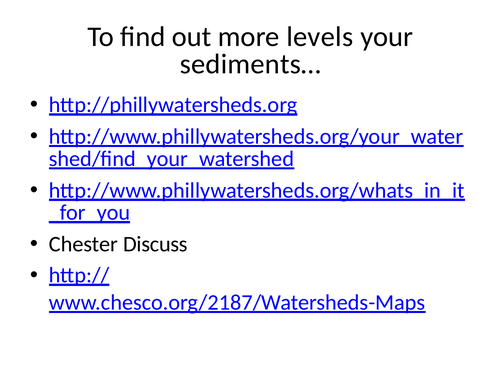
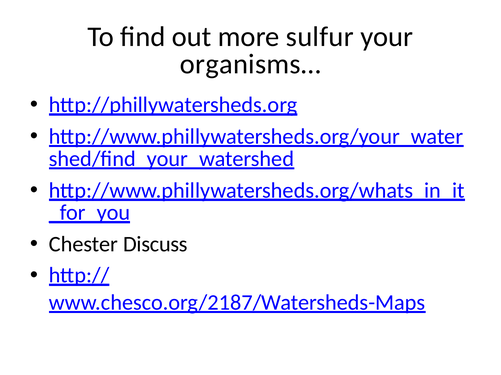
levels: levels -> sulfur (320, 37)
sediments…: sediments… -> organisms… (250, 64)
